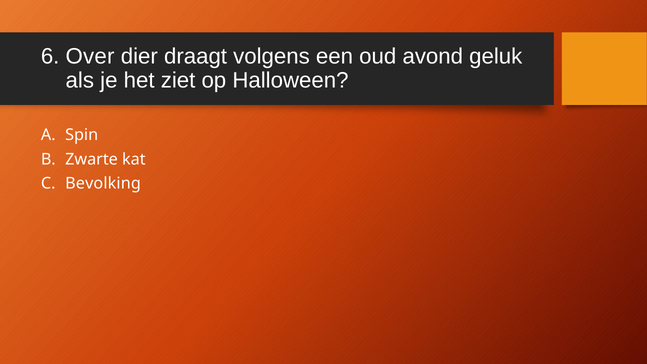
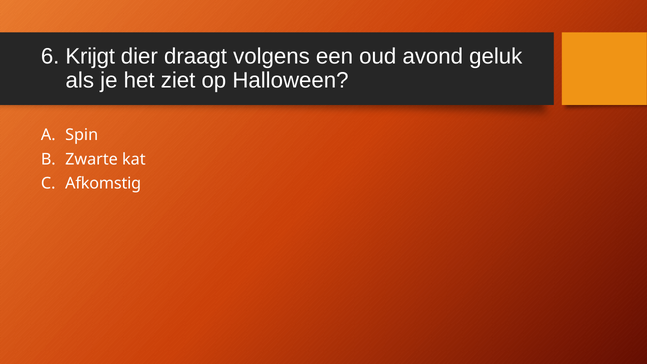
Over: Over -> Krijgt (90, 57)
Bevolking: Bevolking -> Afkomstig (103, 183)
